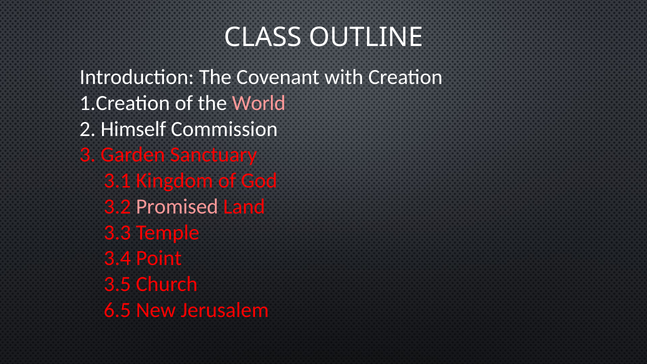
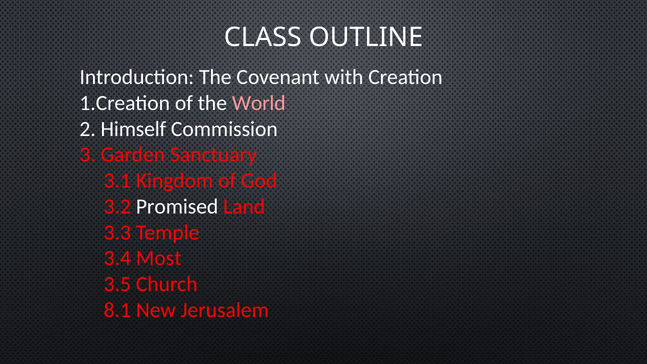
Promised colour: pink -> white (177, 207)
Point: Point -> Most (159, 258)
6.5: 6.5 -> 8.1 (117, 310)
